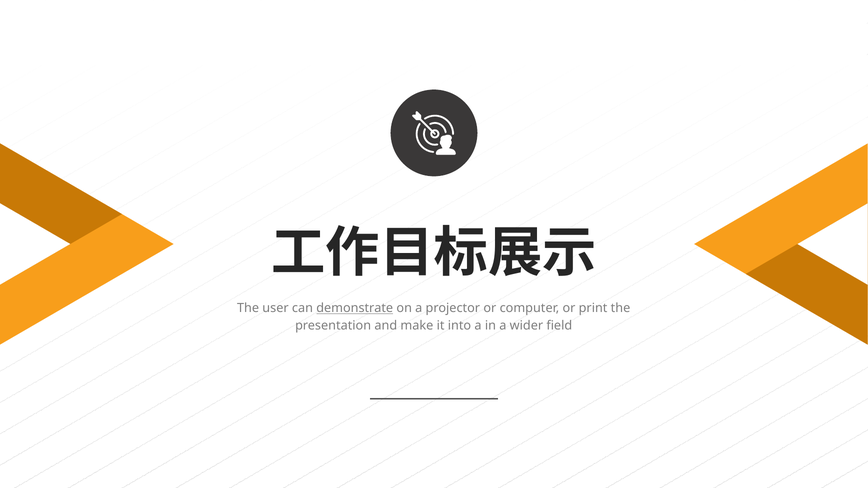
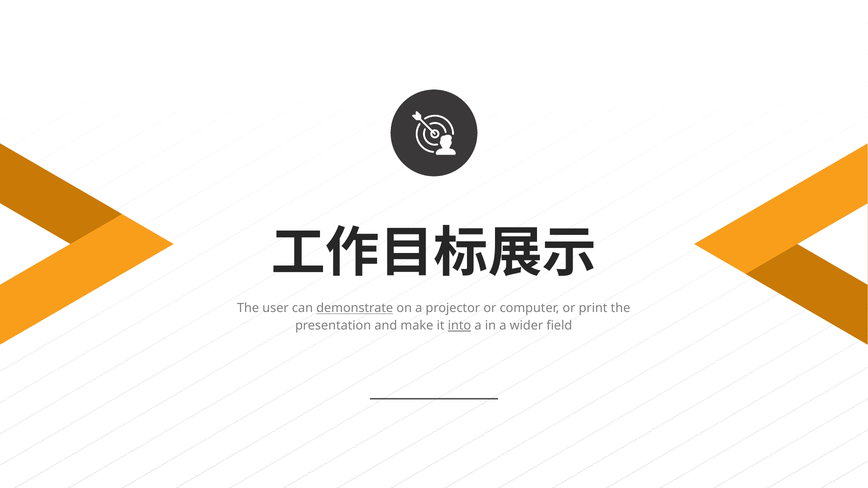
into underline: none -> present (459, 326)
